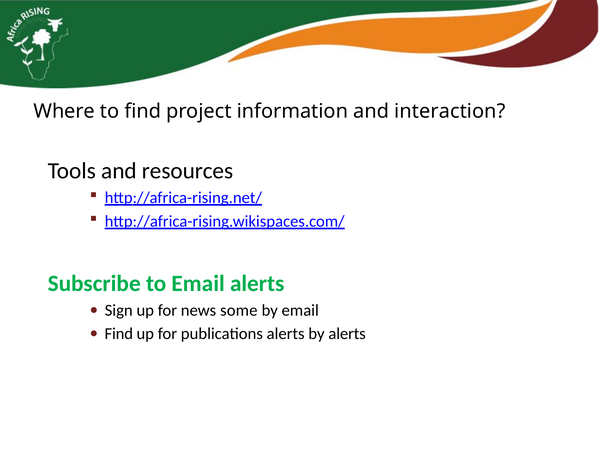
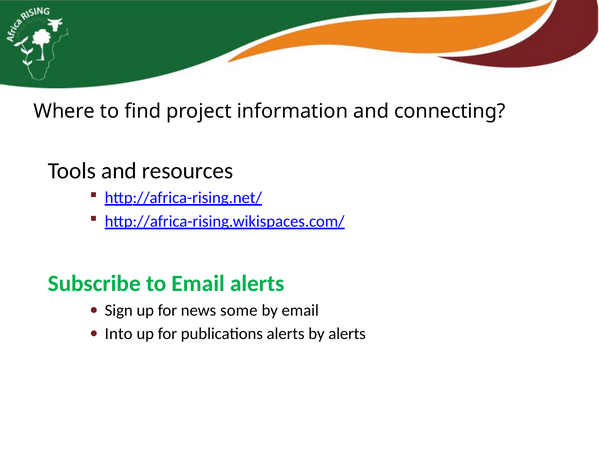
interaction: interaction -> connecting (450, 111)
Find: Find -> Into (119, 334)
